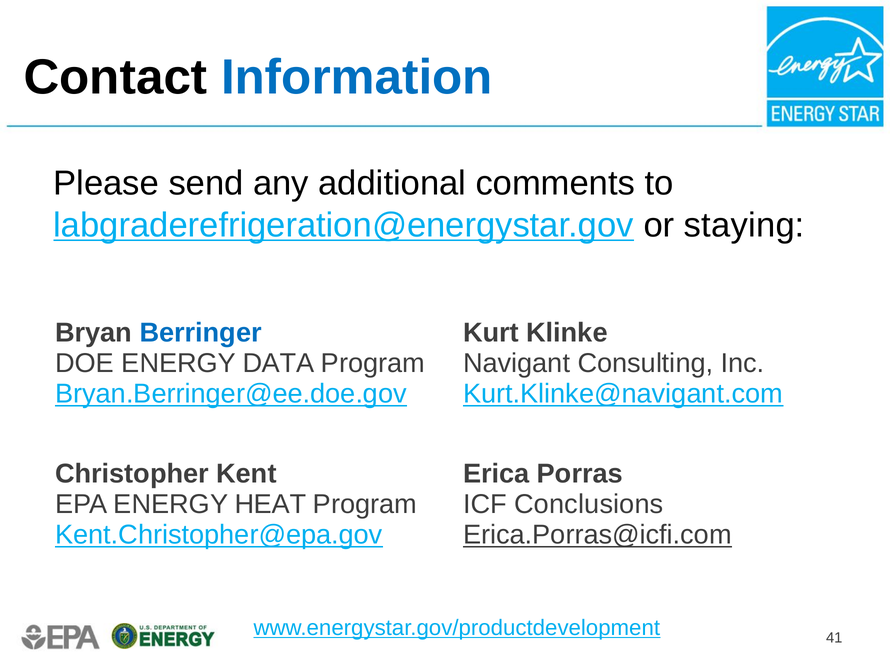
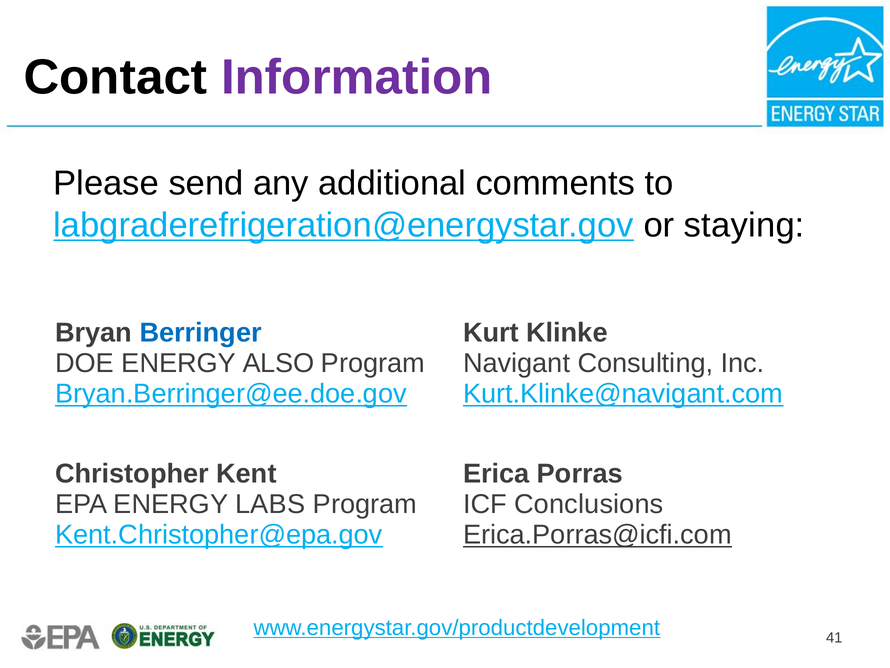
Information colour: blue -> purple (357, 78)
DATA: DATA -> ALSO (278, 363)
HEAT: HEAT -> LABS (270, 504)
